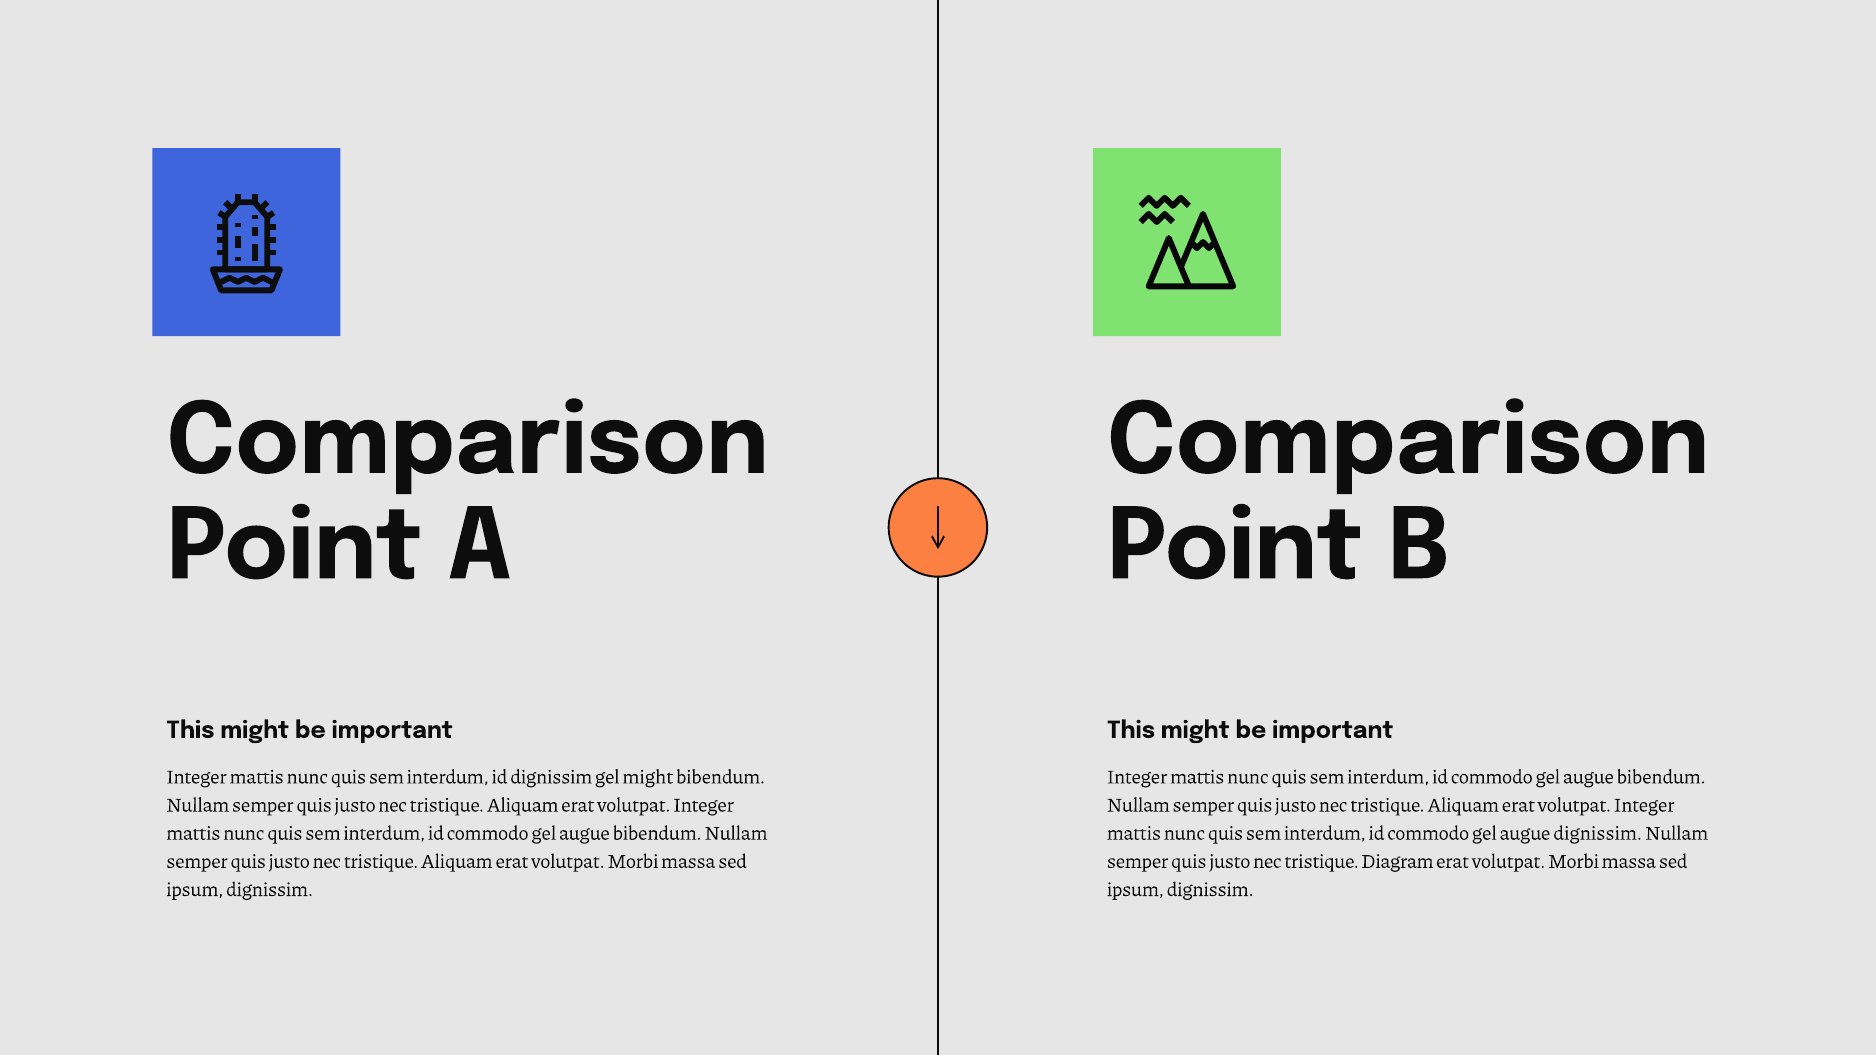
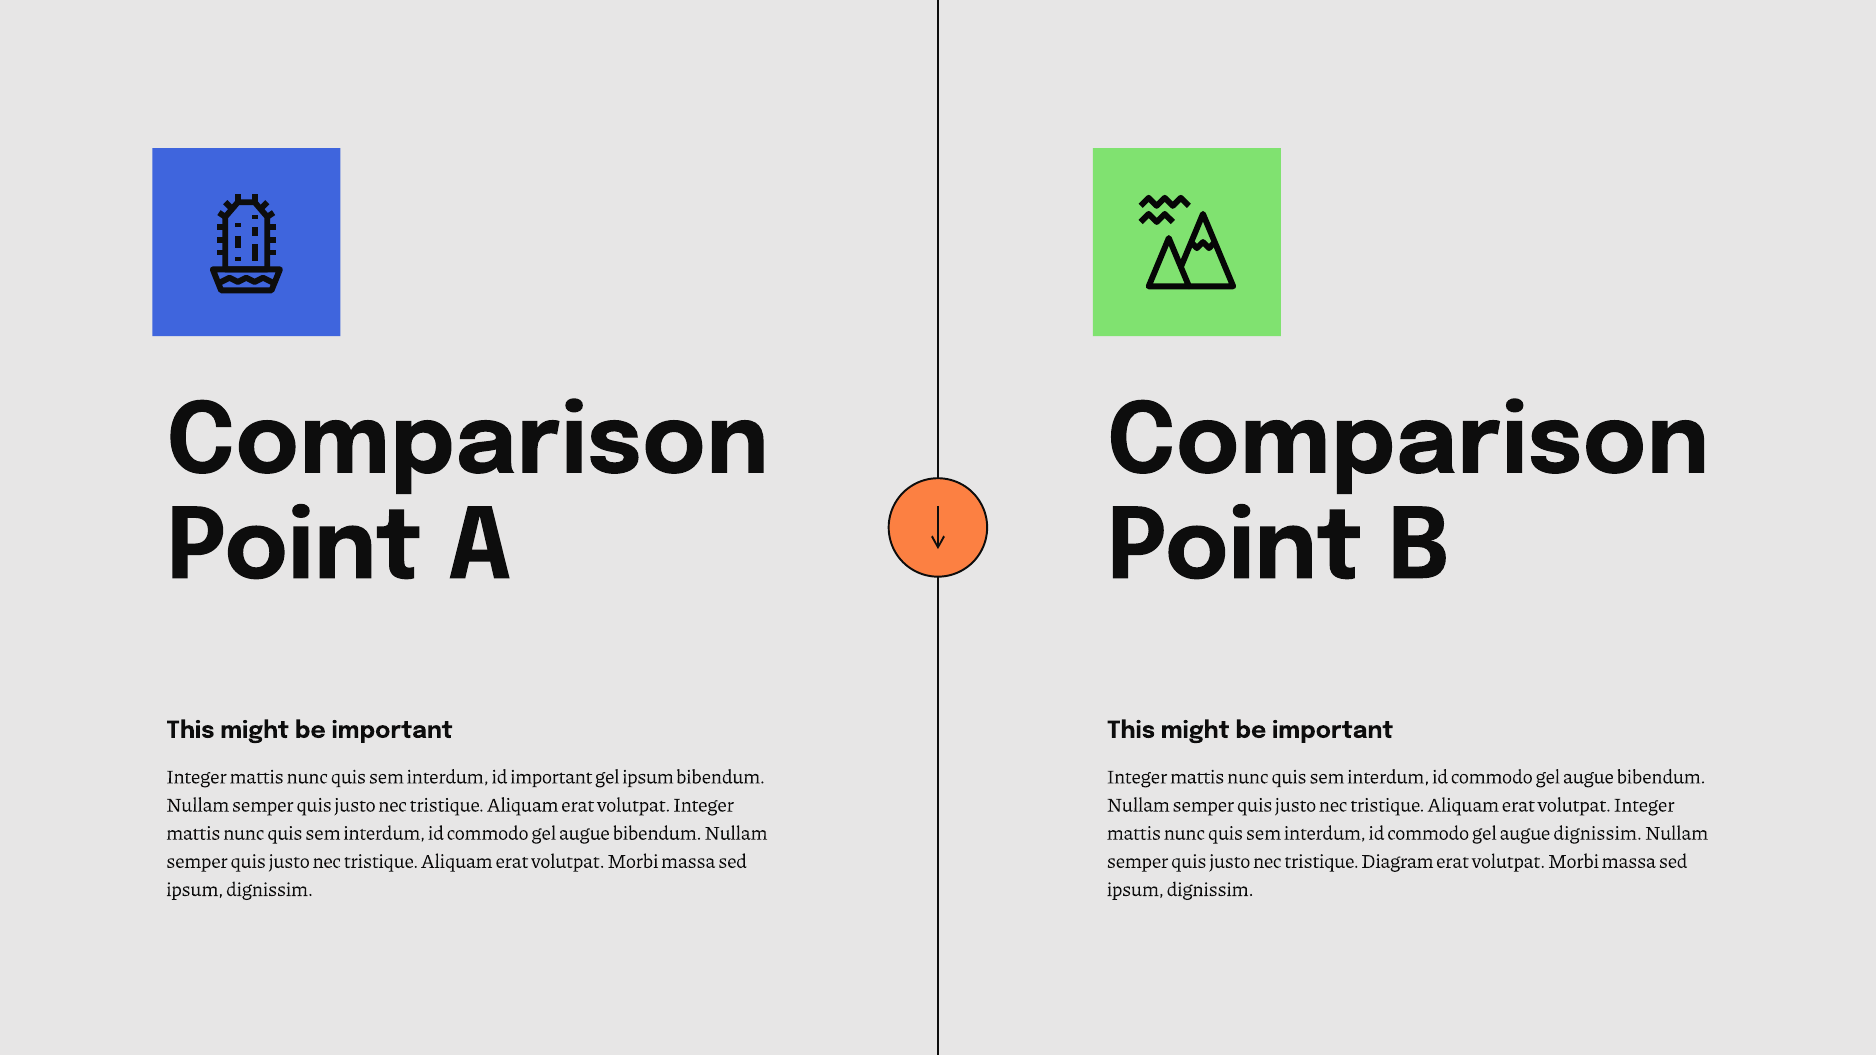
id dignissim: dignissim -> important (551, 777)
gel might: might -> ipsum (648, 777)
